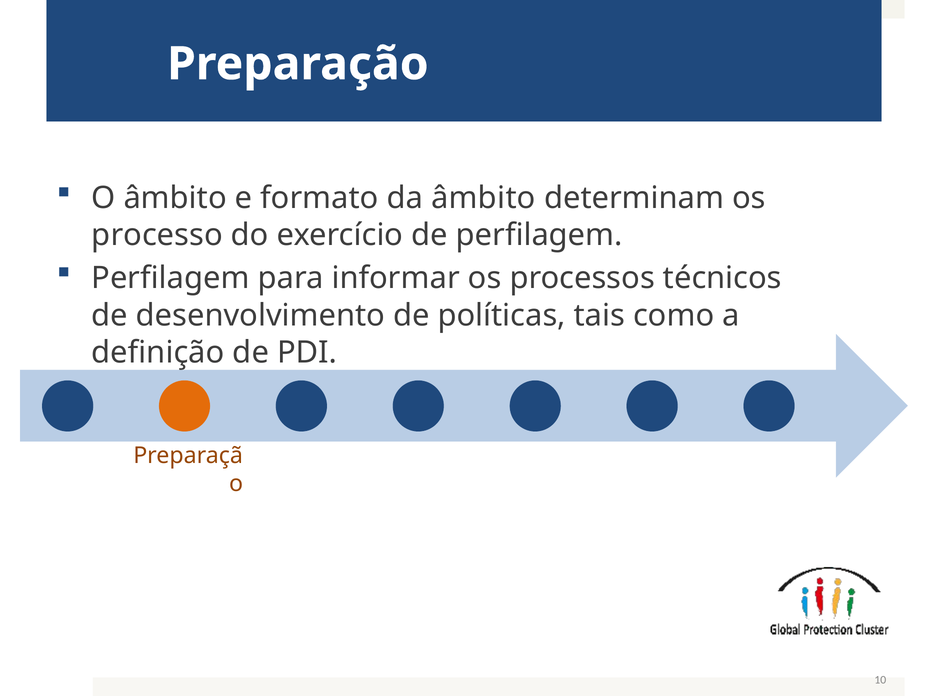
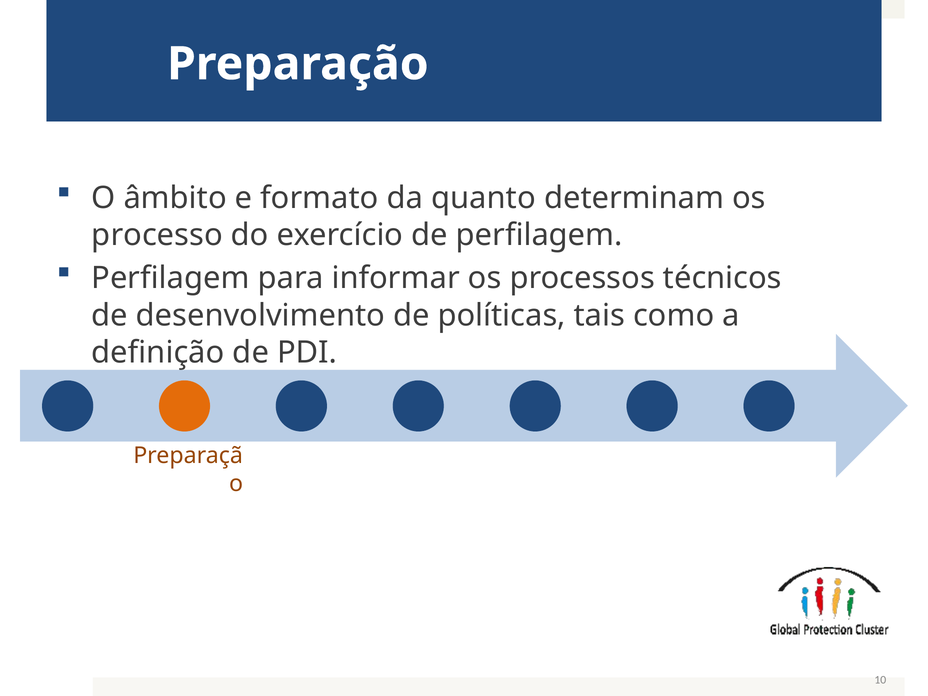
da âmbito: âmbito -> quanto (484, 198)
